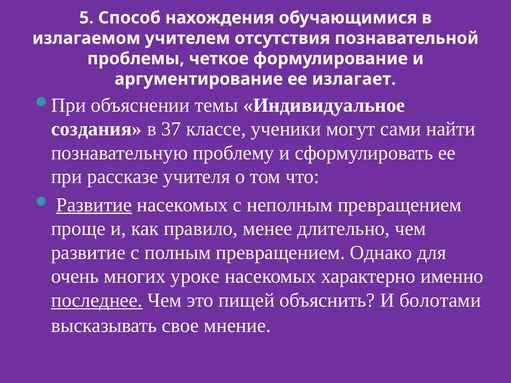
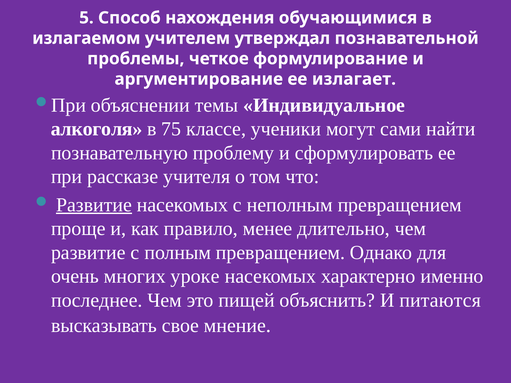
отсутствия: отсутствия -> утверждал (282, 38)
создания: создания -> алкоголя (97, 129)
37: 37 -> 75 (171, 129)
последнее underline: present -> none (97, 300)
болотами: болотами -> питаются (440, 300)
